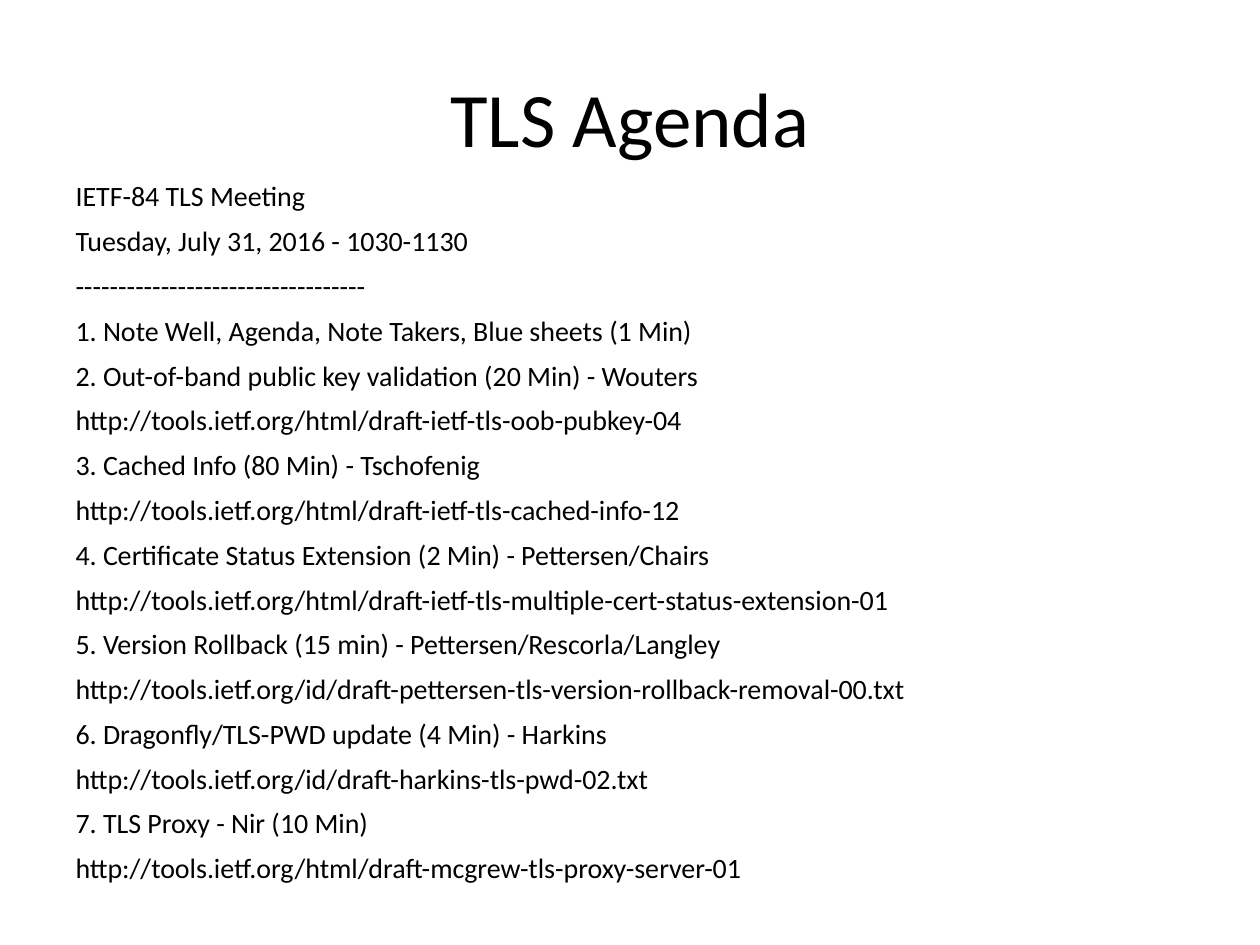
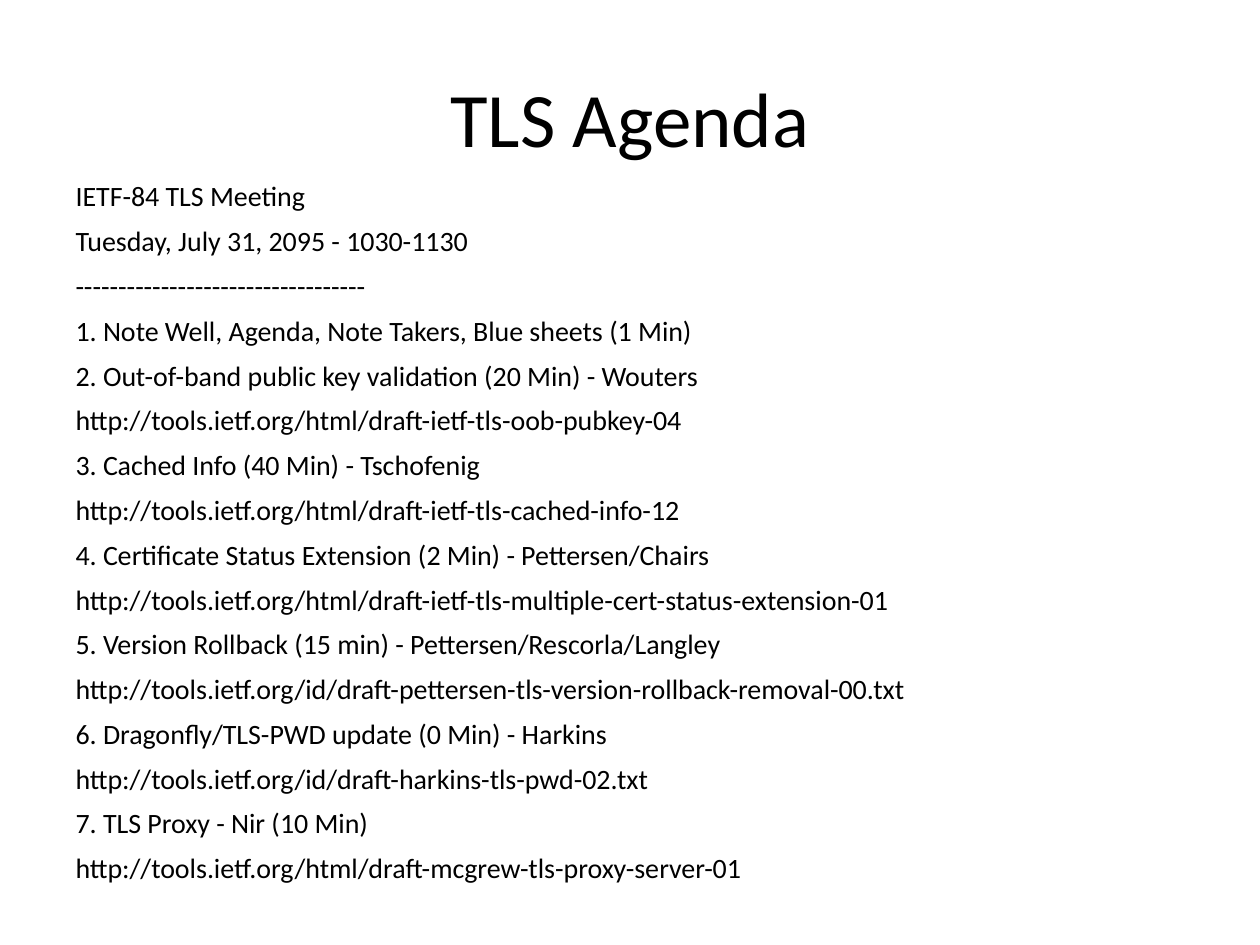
2016: 2016 -> 2095 (297, 242)
80: 80 -> 40 (261, 466)
update 4: 4 -> 0 (430, 735)
